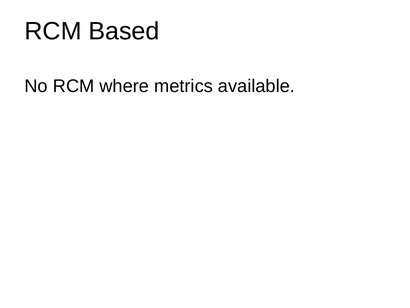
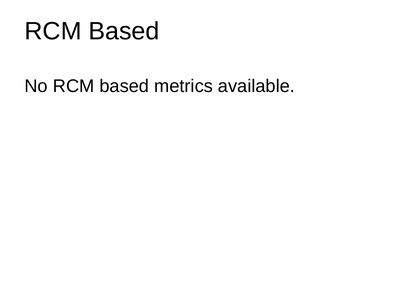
No RCM where: where -> based (124, 86)
